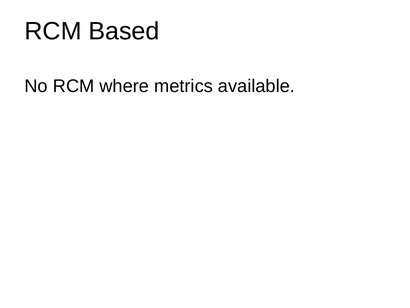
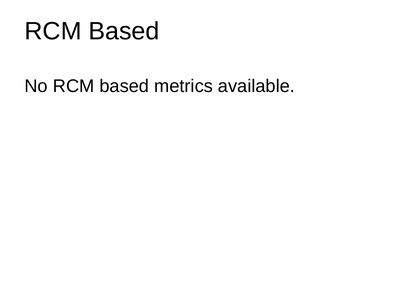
No RCM where: where -> based (124, 86)
